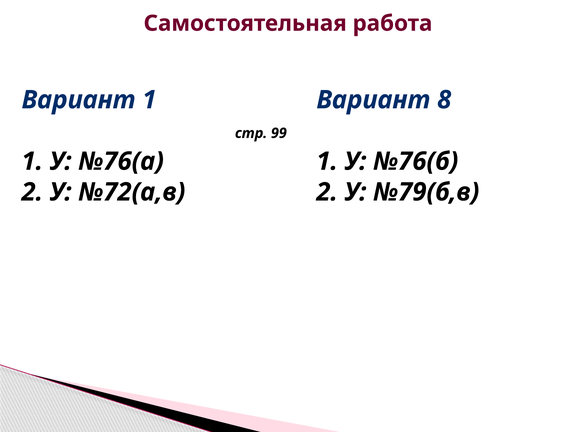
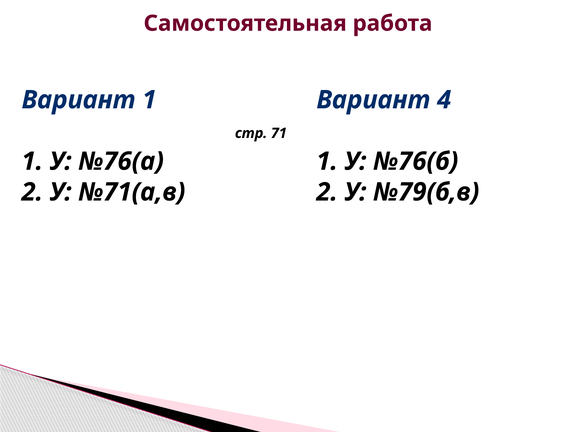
8: 8 -> 4 (444, 100)
99: 99 -> 71 (279, 133)
№72(а,в: №72(а,в -> №71(а,в (132, 192)
